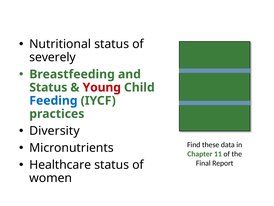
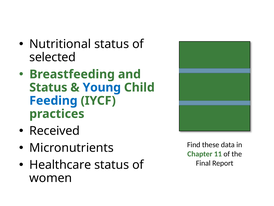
severely: severely -> selected (53, 57)
Young colour: red -> blue (102, 87)
Diversity: Diversity -> Received (55, 131)
